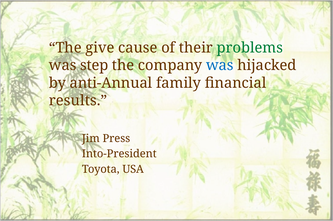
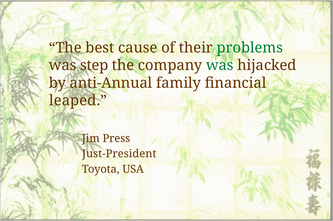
give: give -> best (100, 48)
was colour: blue -> green (220, 65)
results: results -> leaped (78, 100)
Into-President: Into-President -> Just-President (119, 154)
